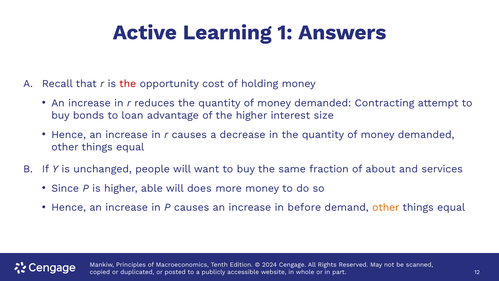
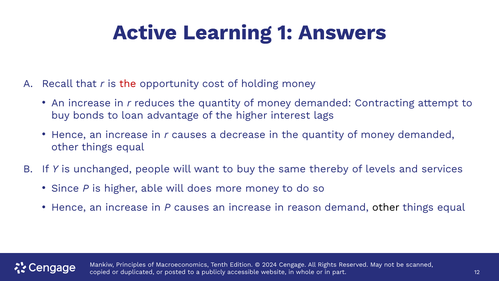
size: size -> lags (324, 115)
fraction: fraction -> thereby (329, 169)
about: about -> levels (380, 169)
before: before -> reason (304, 207)
other colour: orange -> black (386, 207)
